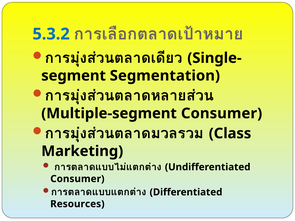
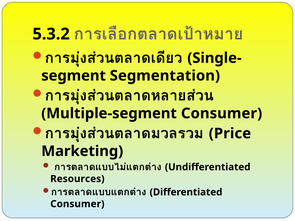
5.3.2 colour: blue -> black (51, 34)
Class: Class -> Price (230, 134)
Consumer: Consumer -> Resources (77, 179)
Resources: Resources -> Consumer (77, 204)
